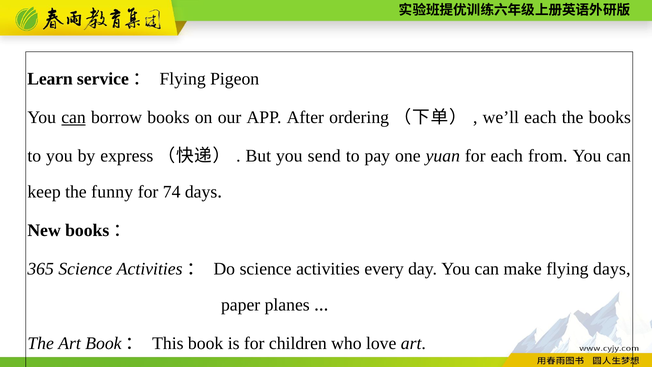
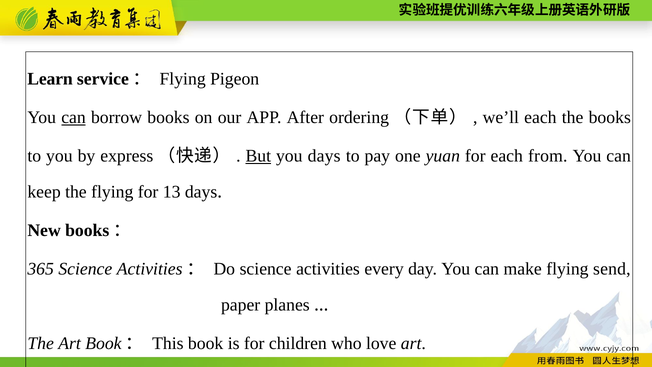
But underline: none -> present (258, 156)
you send: send -> days (324, 156)
the funny: funny -> flying (112, 192)
74: 74 -> 13 (172, 192)
flying days: days -> send (612, 269)
